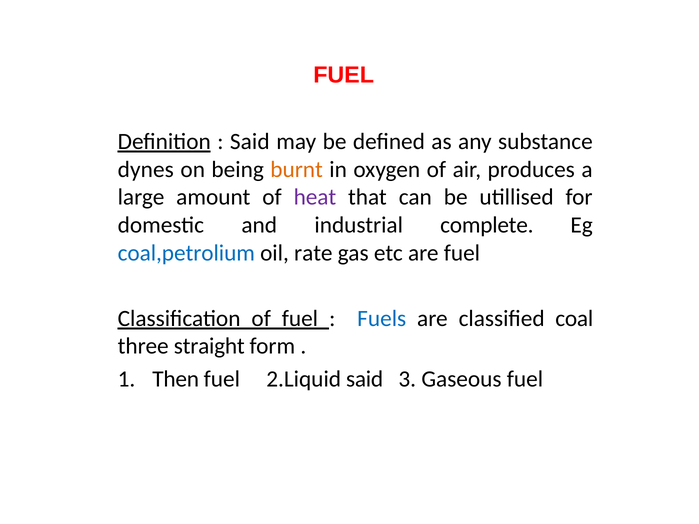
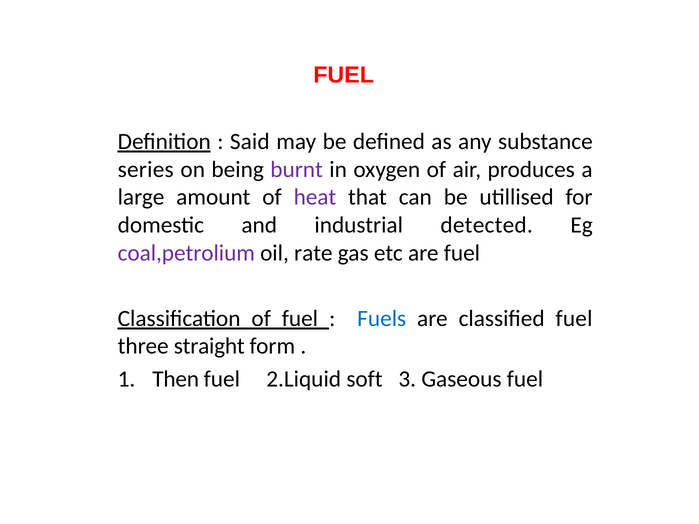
dynes: dynes -> series (146, 169)
burnt colour: orange -> purple (297, 169)
complete: complete -> detected (487, 225)
coal,petrolium colour: blue -> purple (186, 253)
classified coal: coal -> fuel (574, 318)
2.Liquid said: said -> soft (365, 379)
